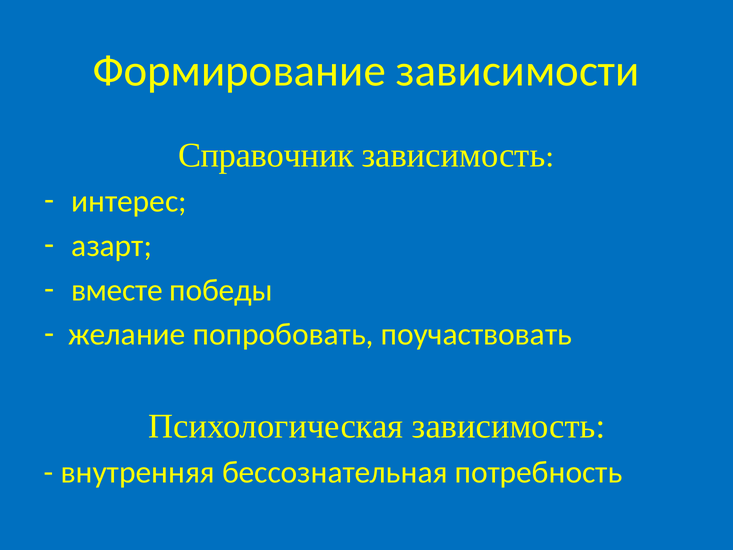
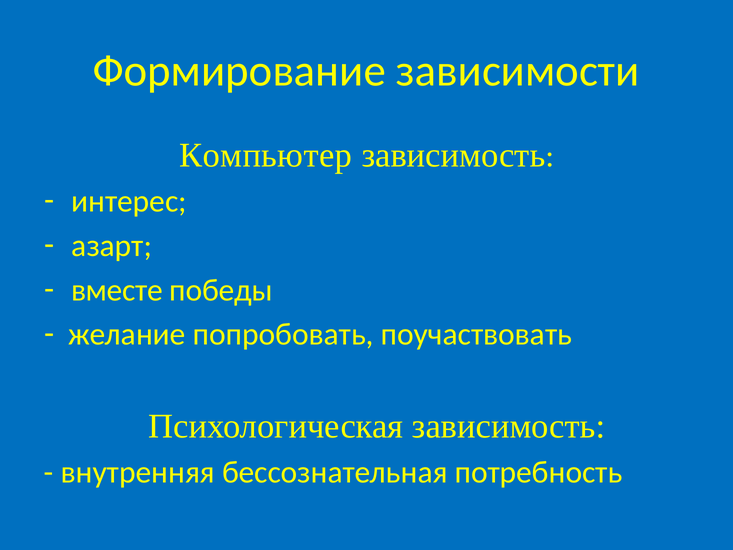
Справочник: Справочник -> Компьютер (266, 155)
